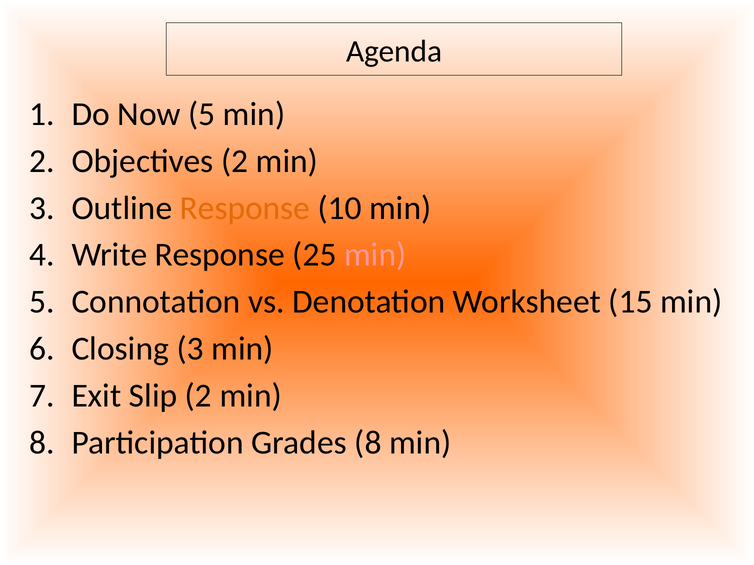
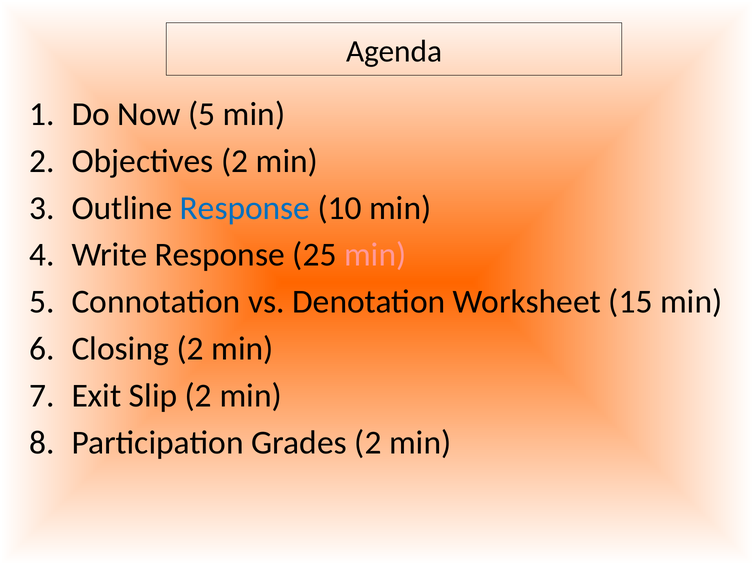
Response colour: orange -> blue (245, 208)
Closing 3: 3 -> 2 (190, 349)
Grades 8: 8 -> 2 (368, 443)
